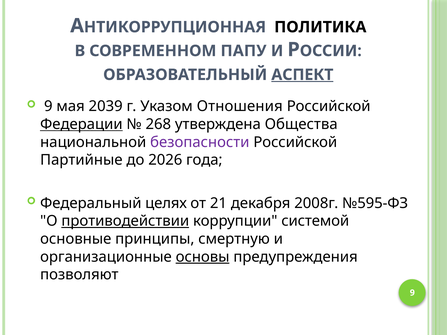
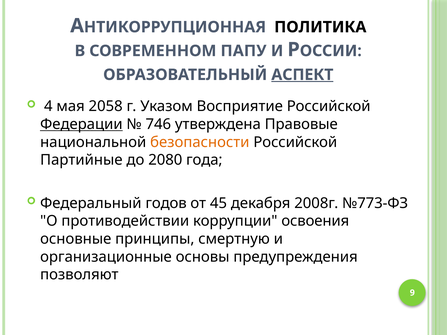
9: 9 -> 4 (48, 106)
2039: 2039 -> 2058 (106, 106)
Отношения: Отношения -> Восприятие (240, 106)
268: 268 -> 746 (158, 124)
Общества: Общества -> Правовые (301, 124)
безопасности colour: purple -> orange (200, 142)
2026: 2026 -> 2080 (165, 160)
целях: целях -> годов (166, 203)
21: 21 -> 45 (218, 203)
№595-ФЗ: №595-ФЗ -> №773-ФЗ (375, 203)
противодействии underline: present -> none (125, 221)
системой: системой -> освоения (315, 221)
основы underline: present -> none (203, 257)
